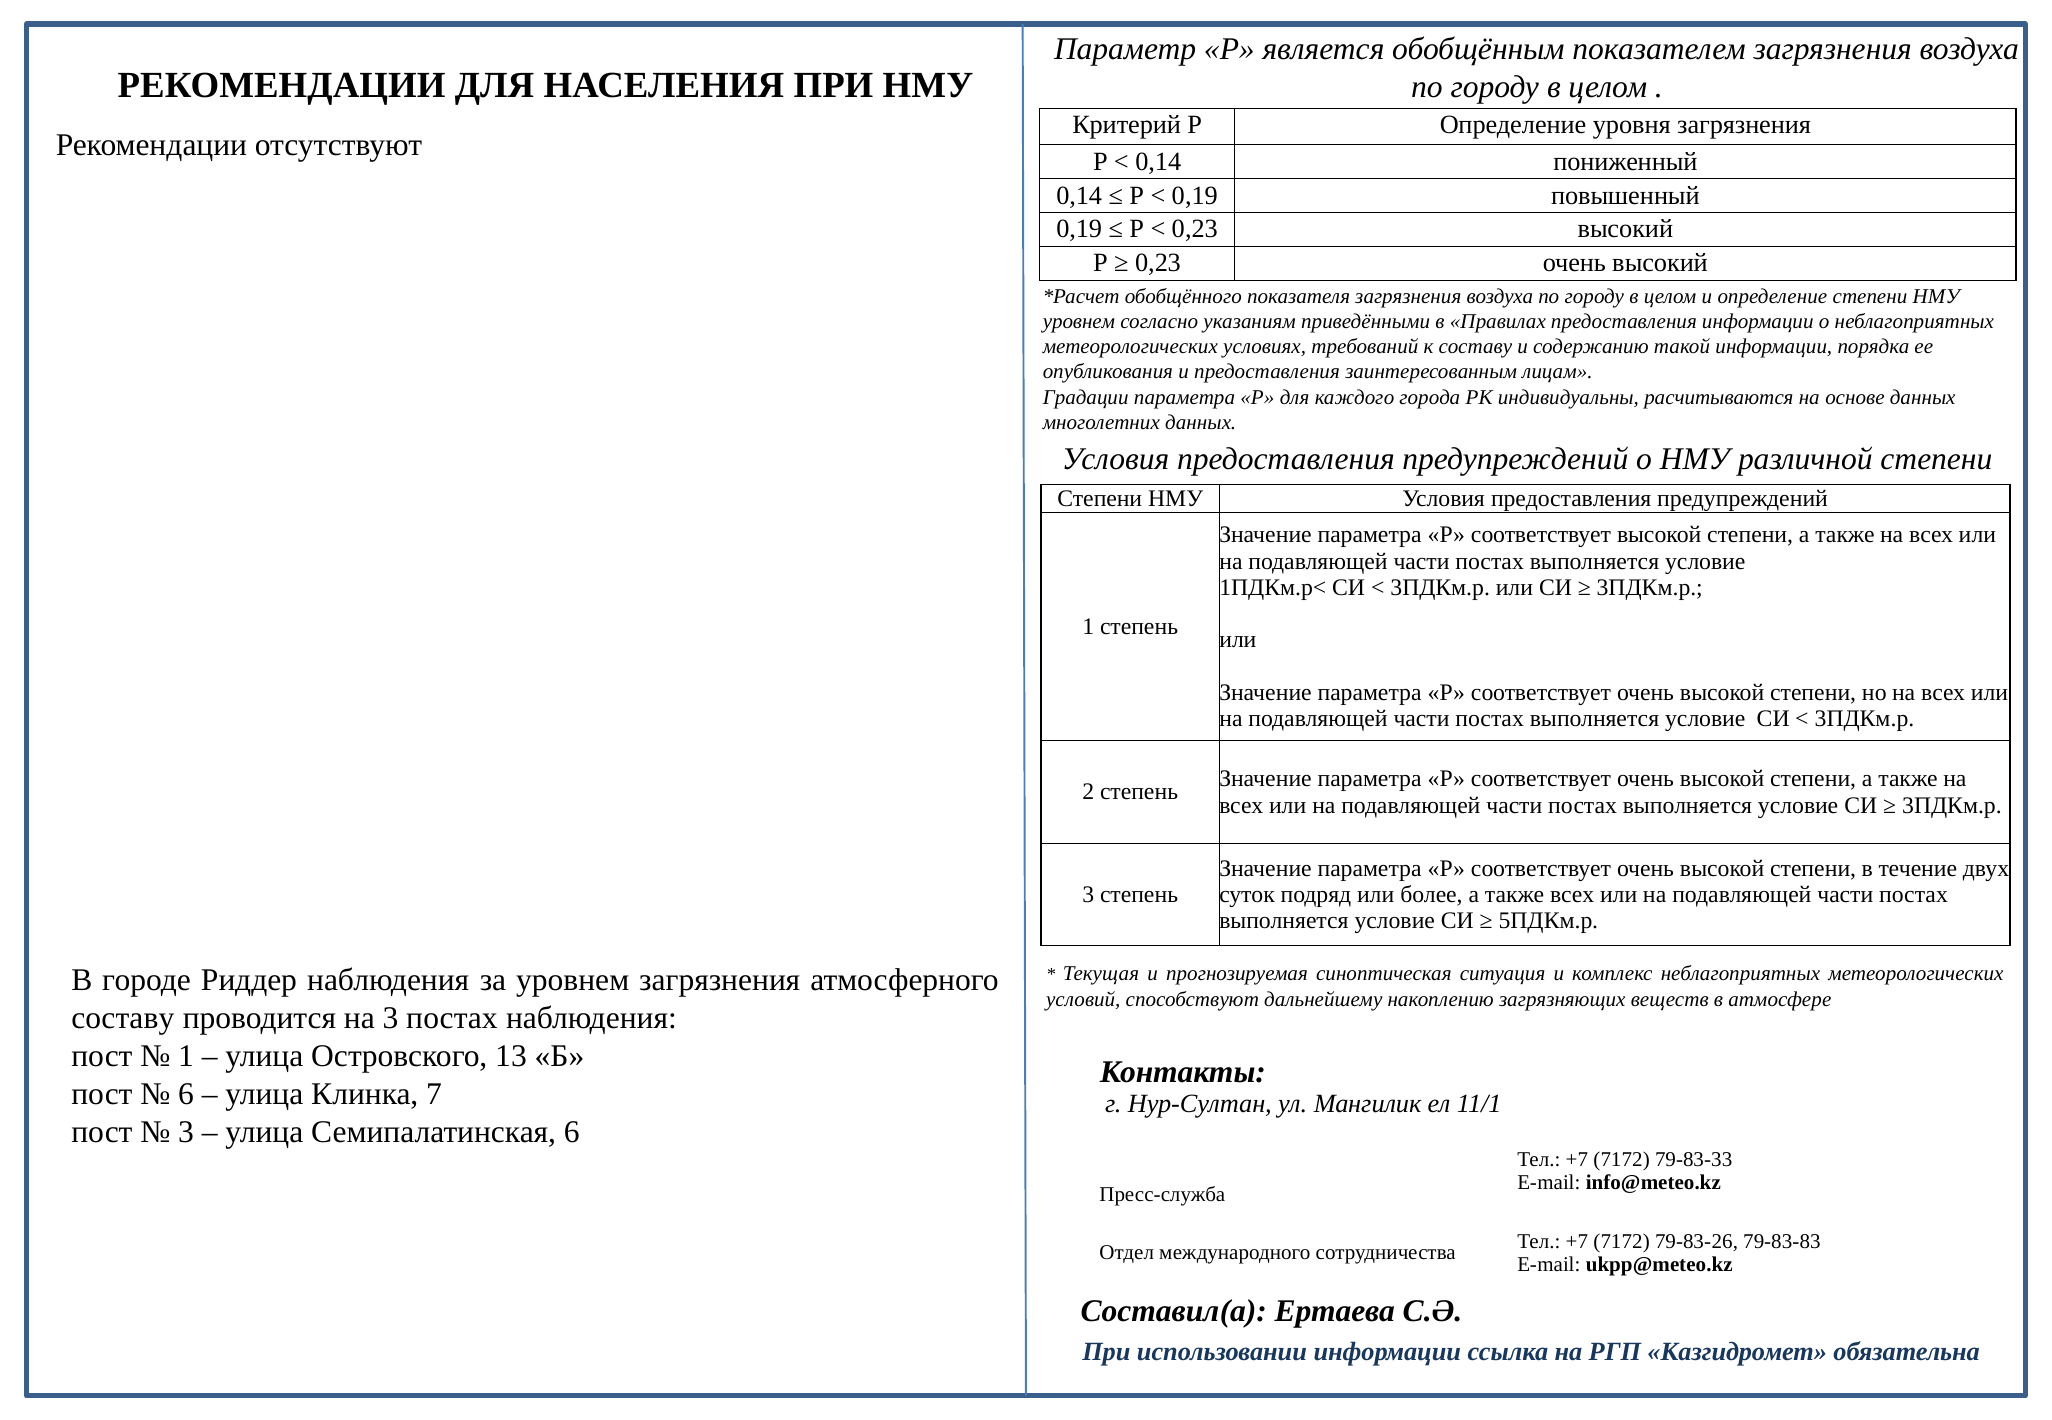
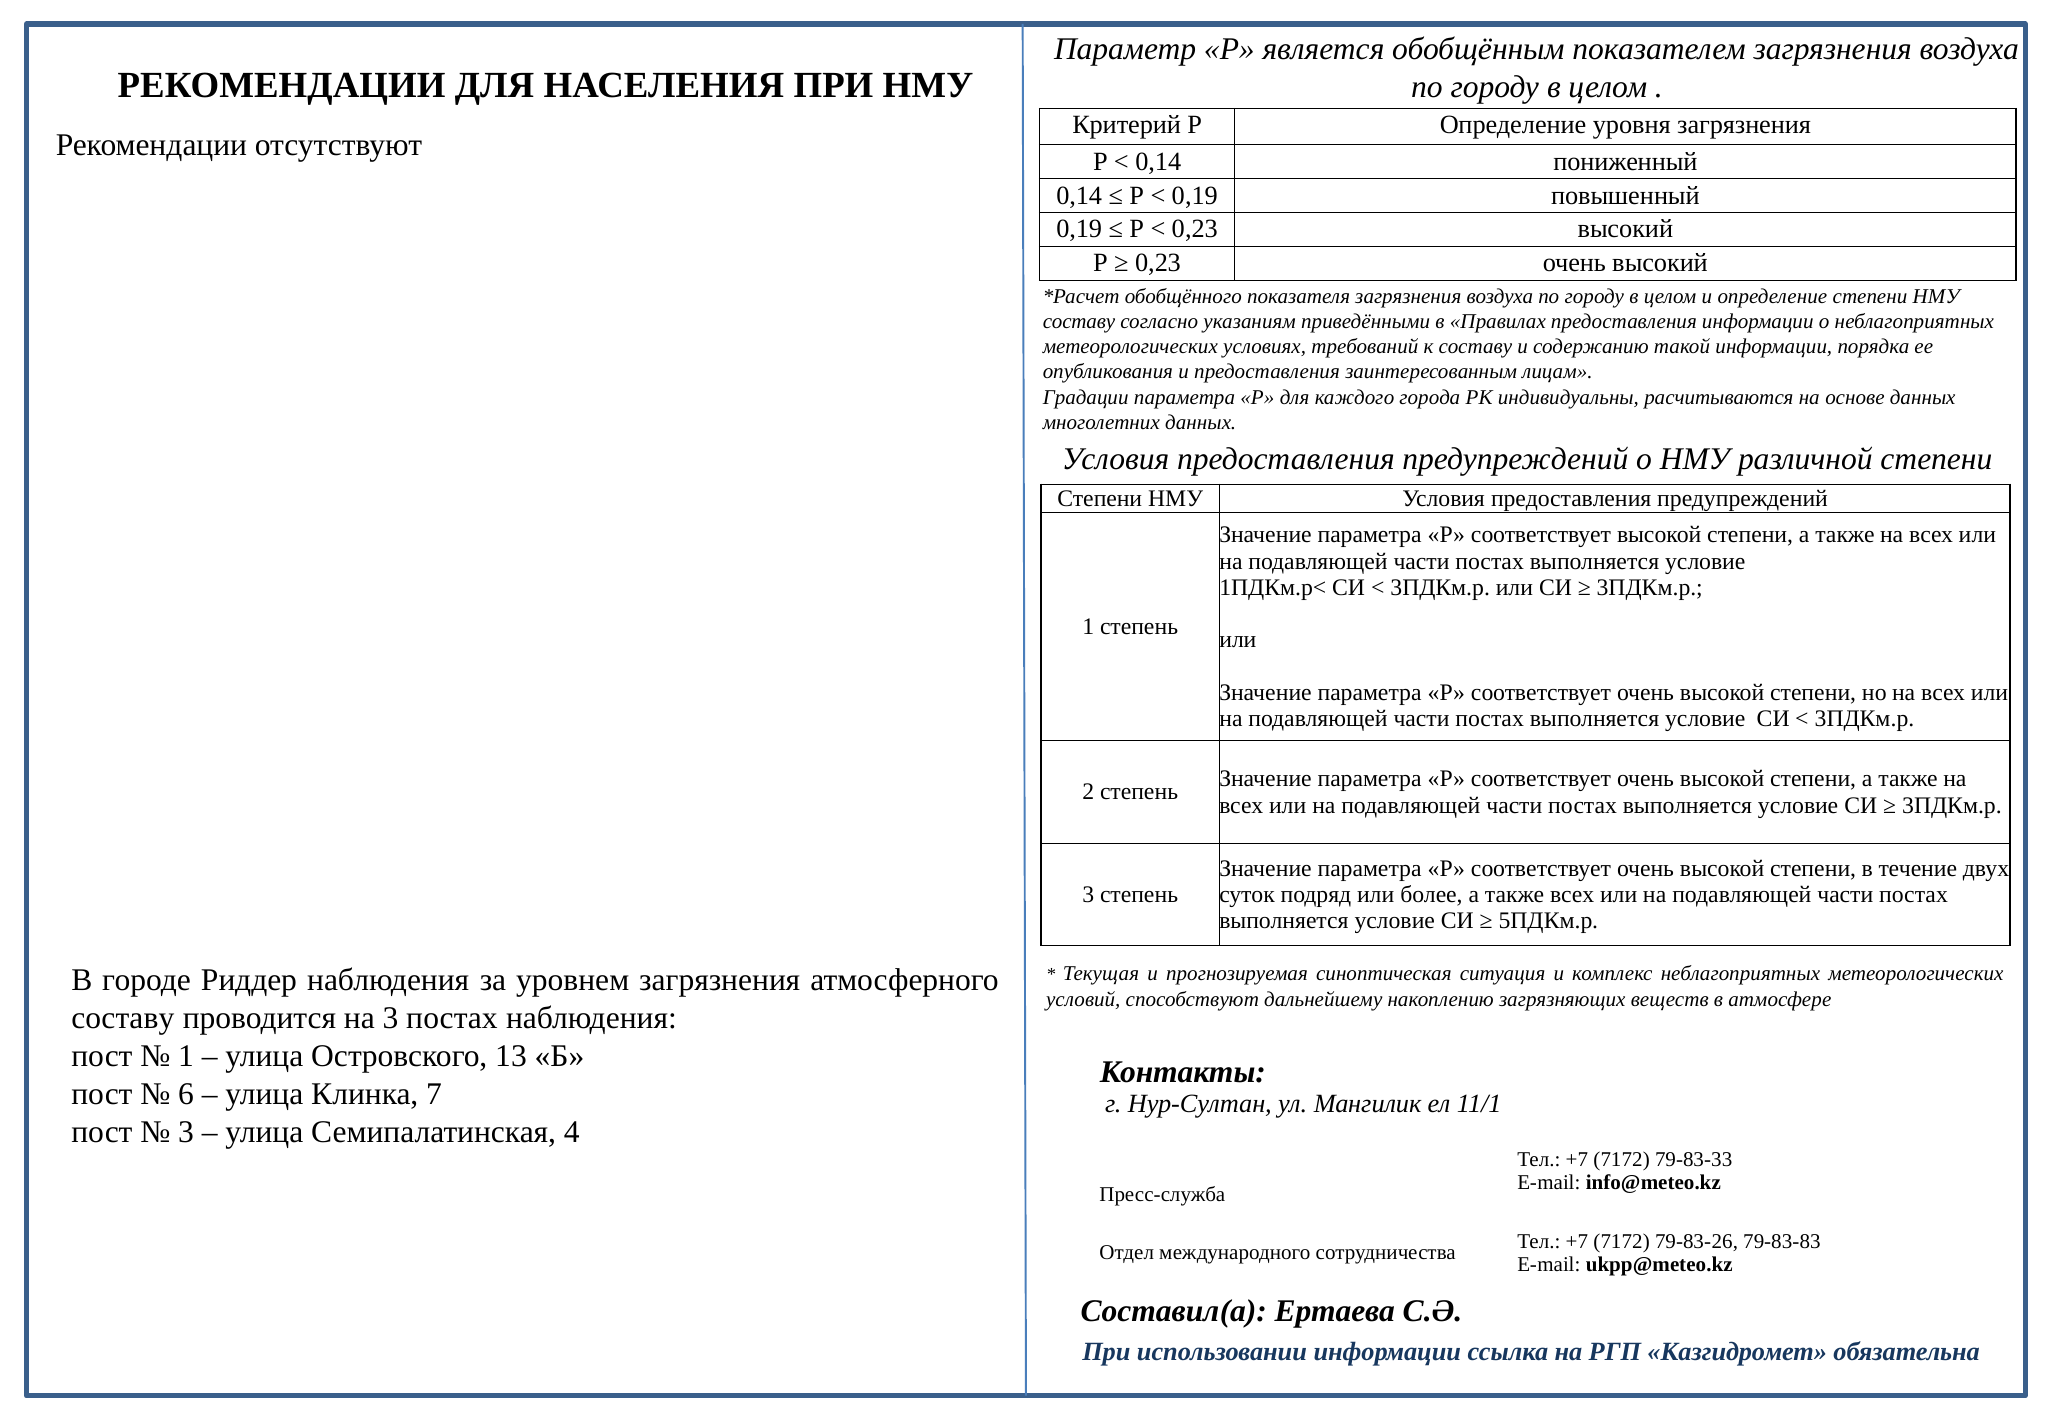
уровнем: уровнем -> составу (1079, 322)
Семипалатинская 6: 6 -> 4 (572, 1132)
